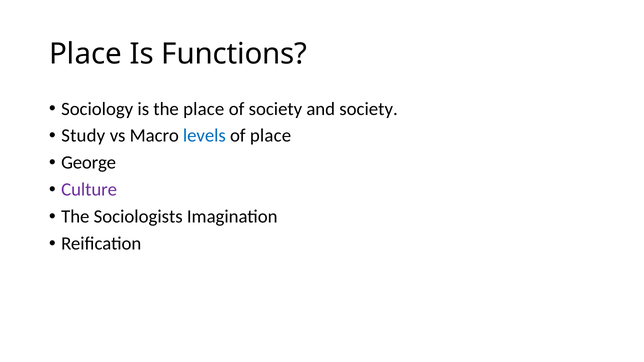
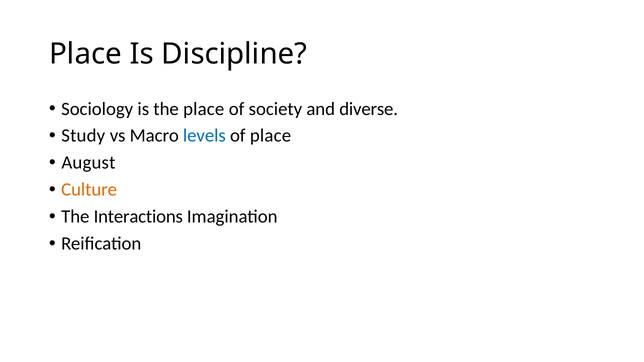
Functions: Functions -> Discipline (234, 54)
and society: society -> diverse (369, 109)
George: George -> August (88, 163)
Culture colour: purple -> orange (89, 190)
Sociologists: Sociologists -> Interactions (138, 217)
